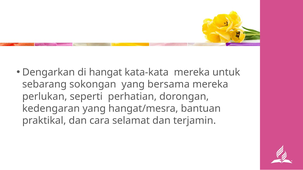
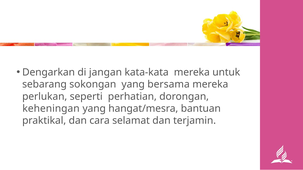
hangat: hangat -> jangan (105, 72)
kedengaran: kedengaran -> keheningan (51, 109)
